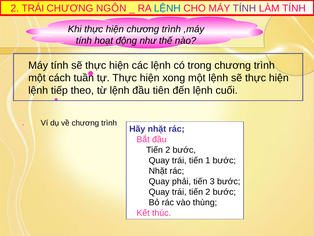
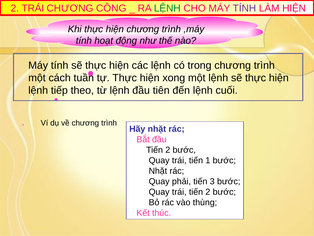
NGÔN: NGÔN -> CÔNG (111, 8)
LỆNH colour: blue -> green (167, 8)
LÀM TÍNH: TÍNH -> HIỆN (294, 8)
